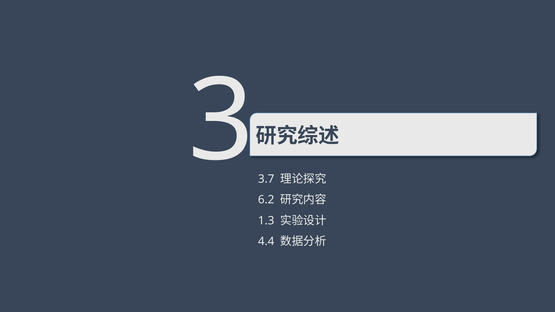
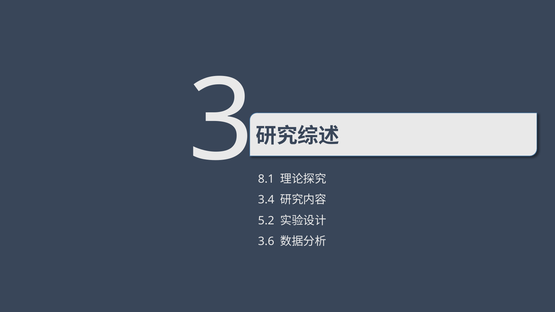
3.7: 3.7 -> 8.1 (266, 179)
6.2: 6.2 -> 3.4 (266, 200)
1.3: 1.3 -> 5.2 (266, 221)
4.4: 4.4 -> 3.6 (266, 242)
